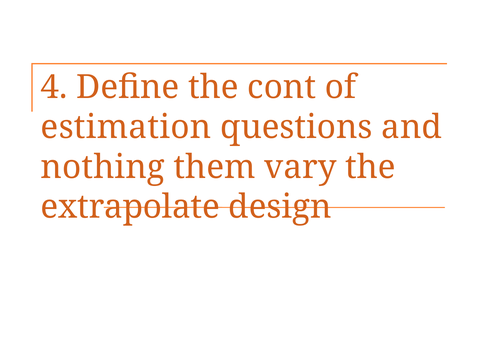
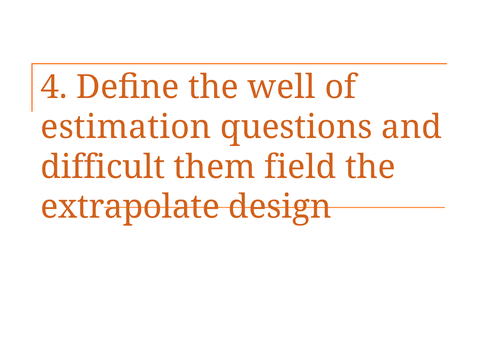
cont: cont -> well (282, 87)
nothing: nothing -> difficult (103, 167)
vary: vary -> field (300, 167)
